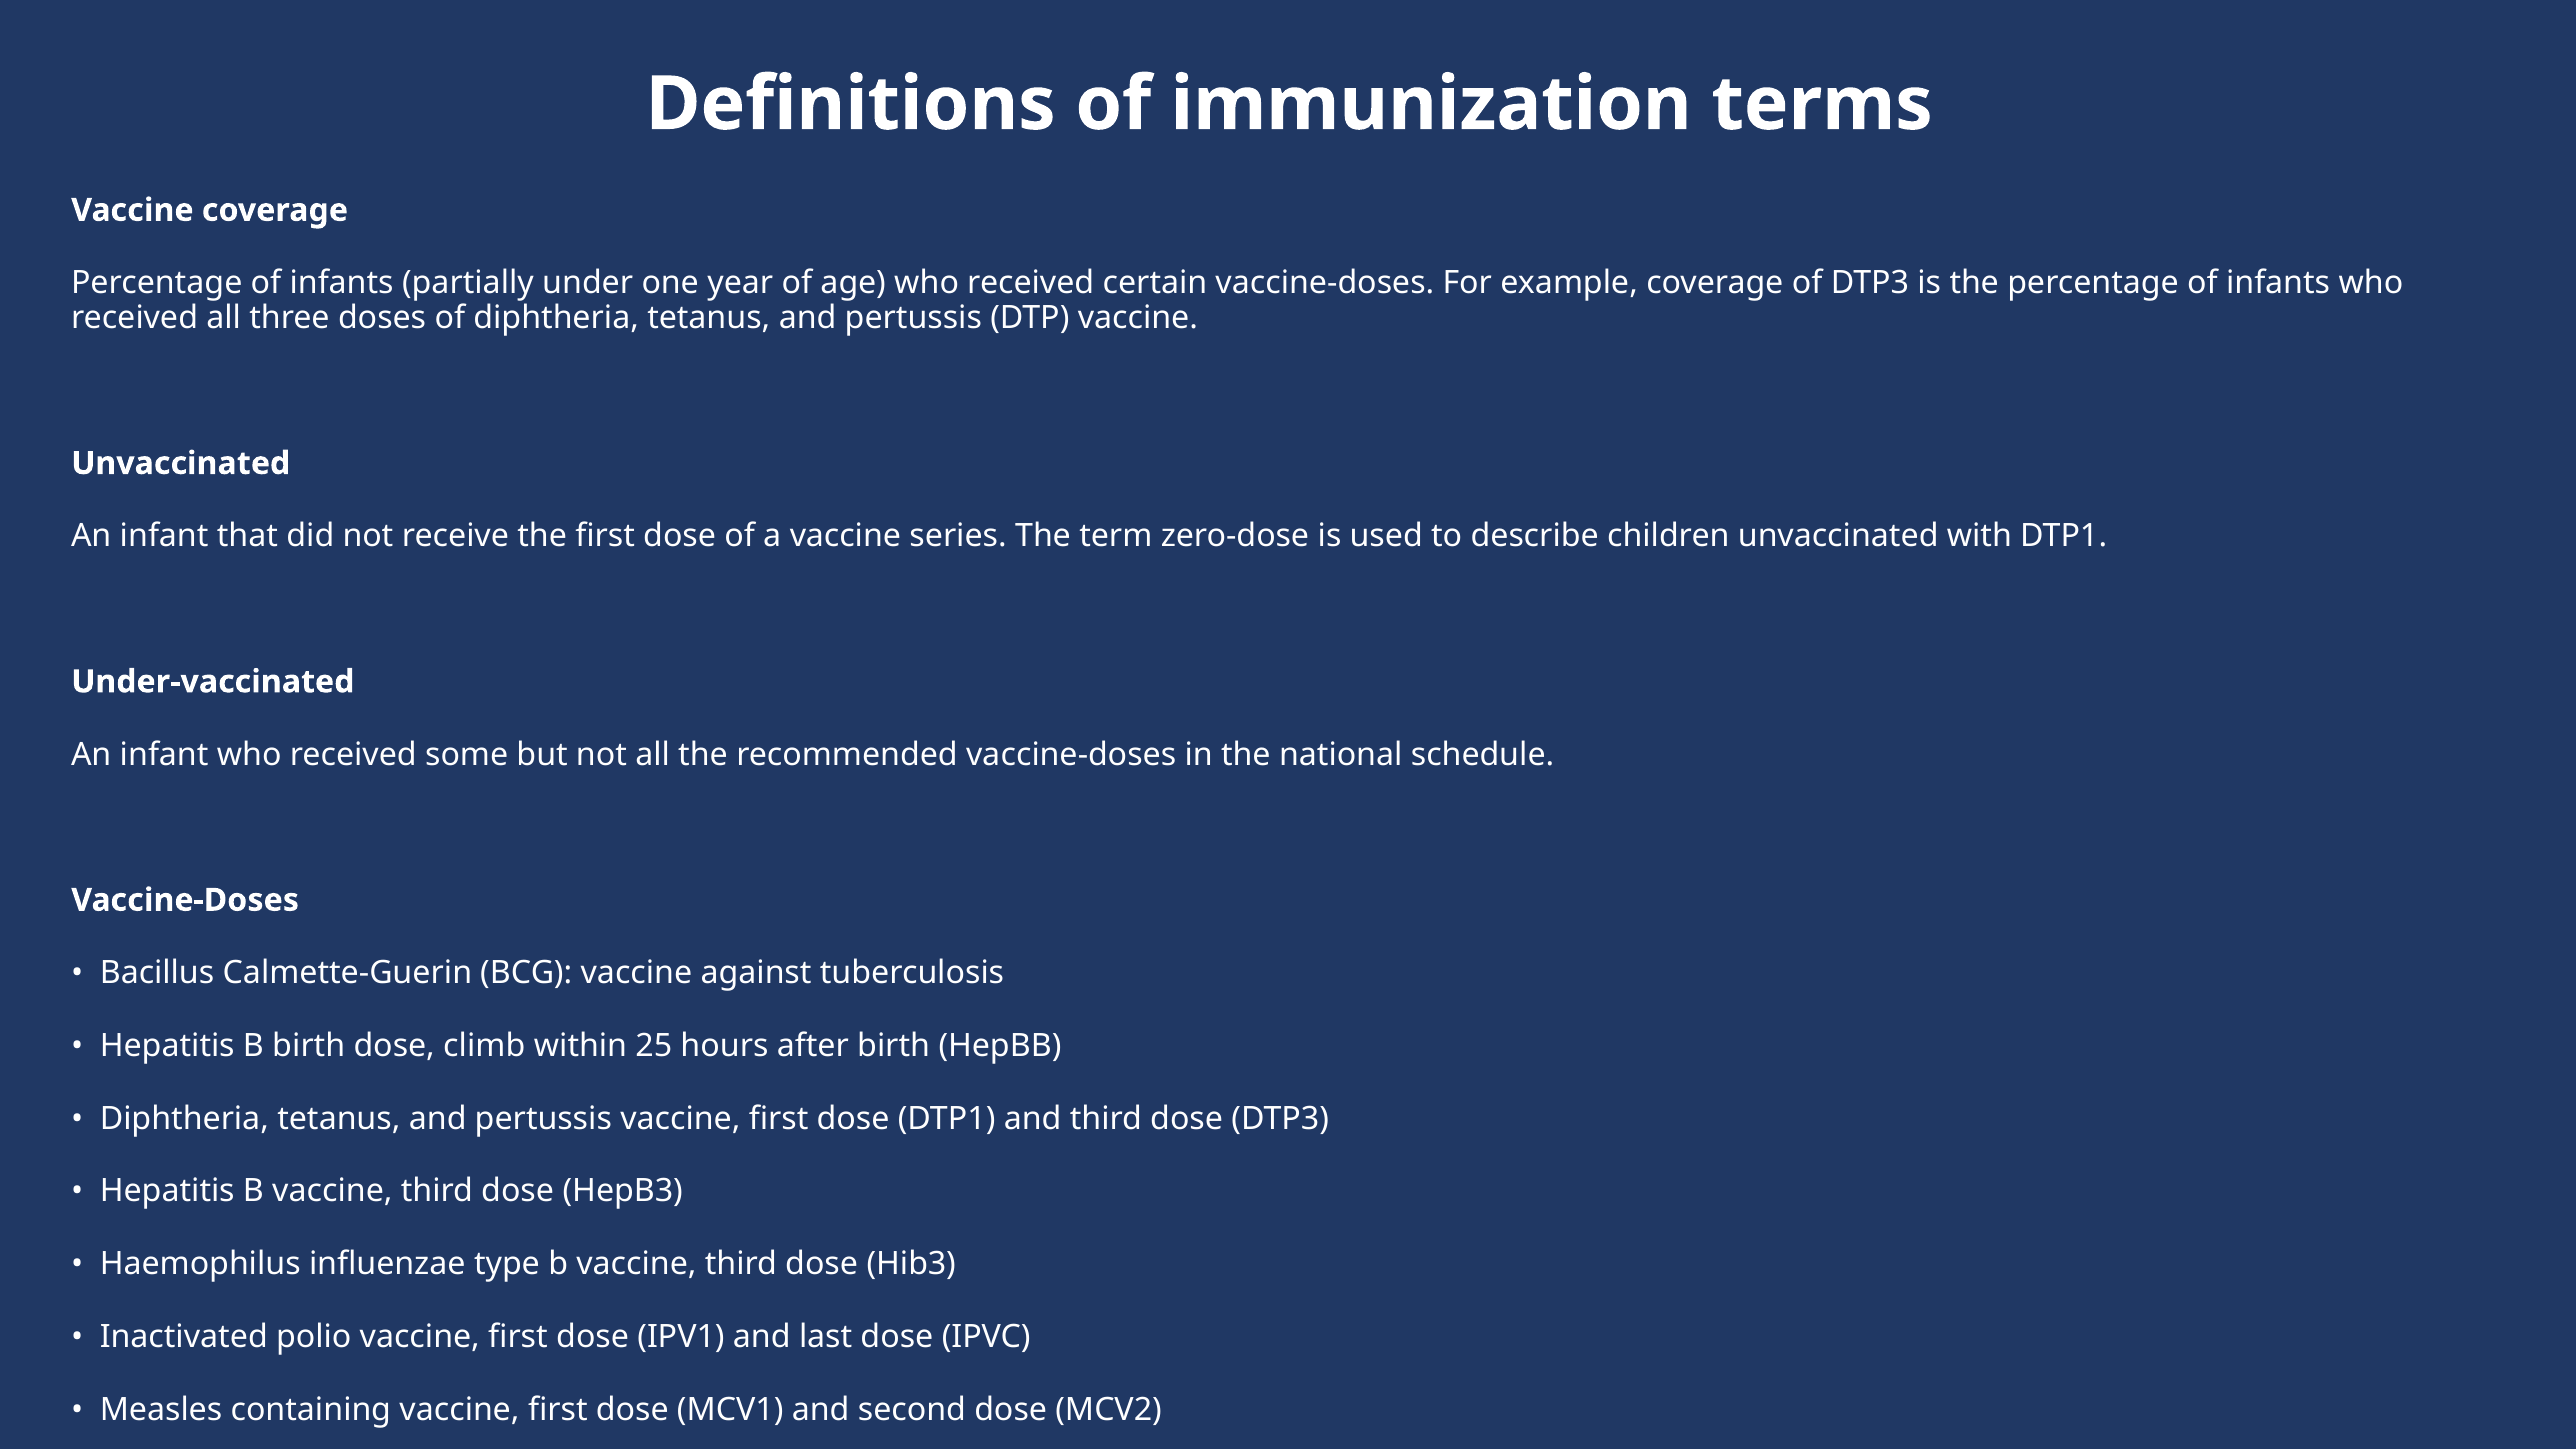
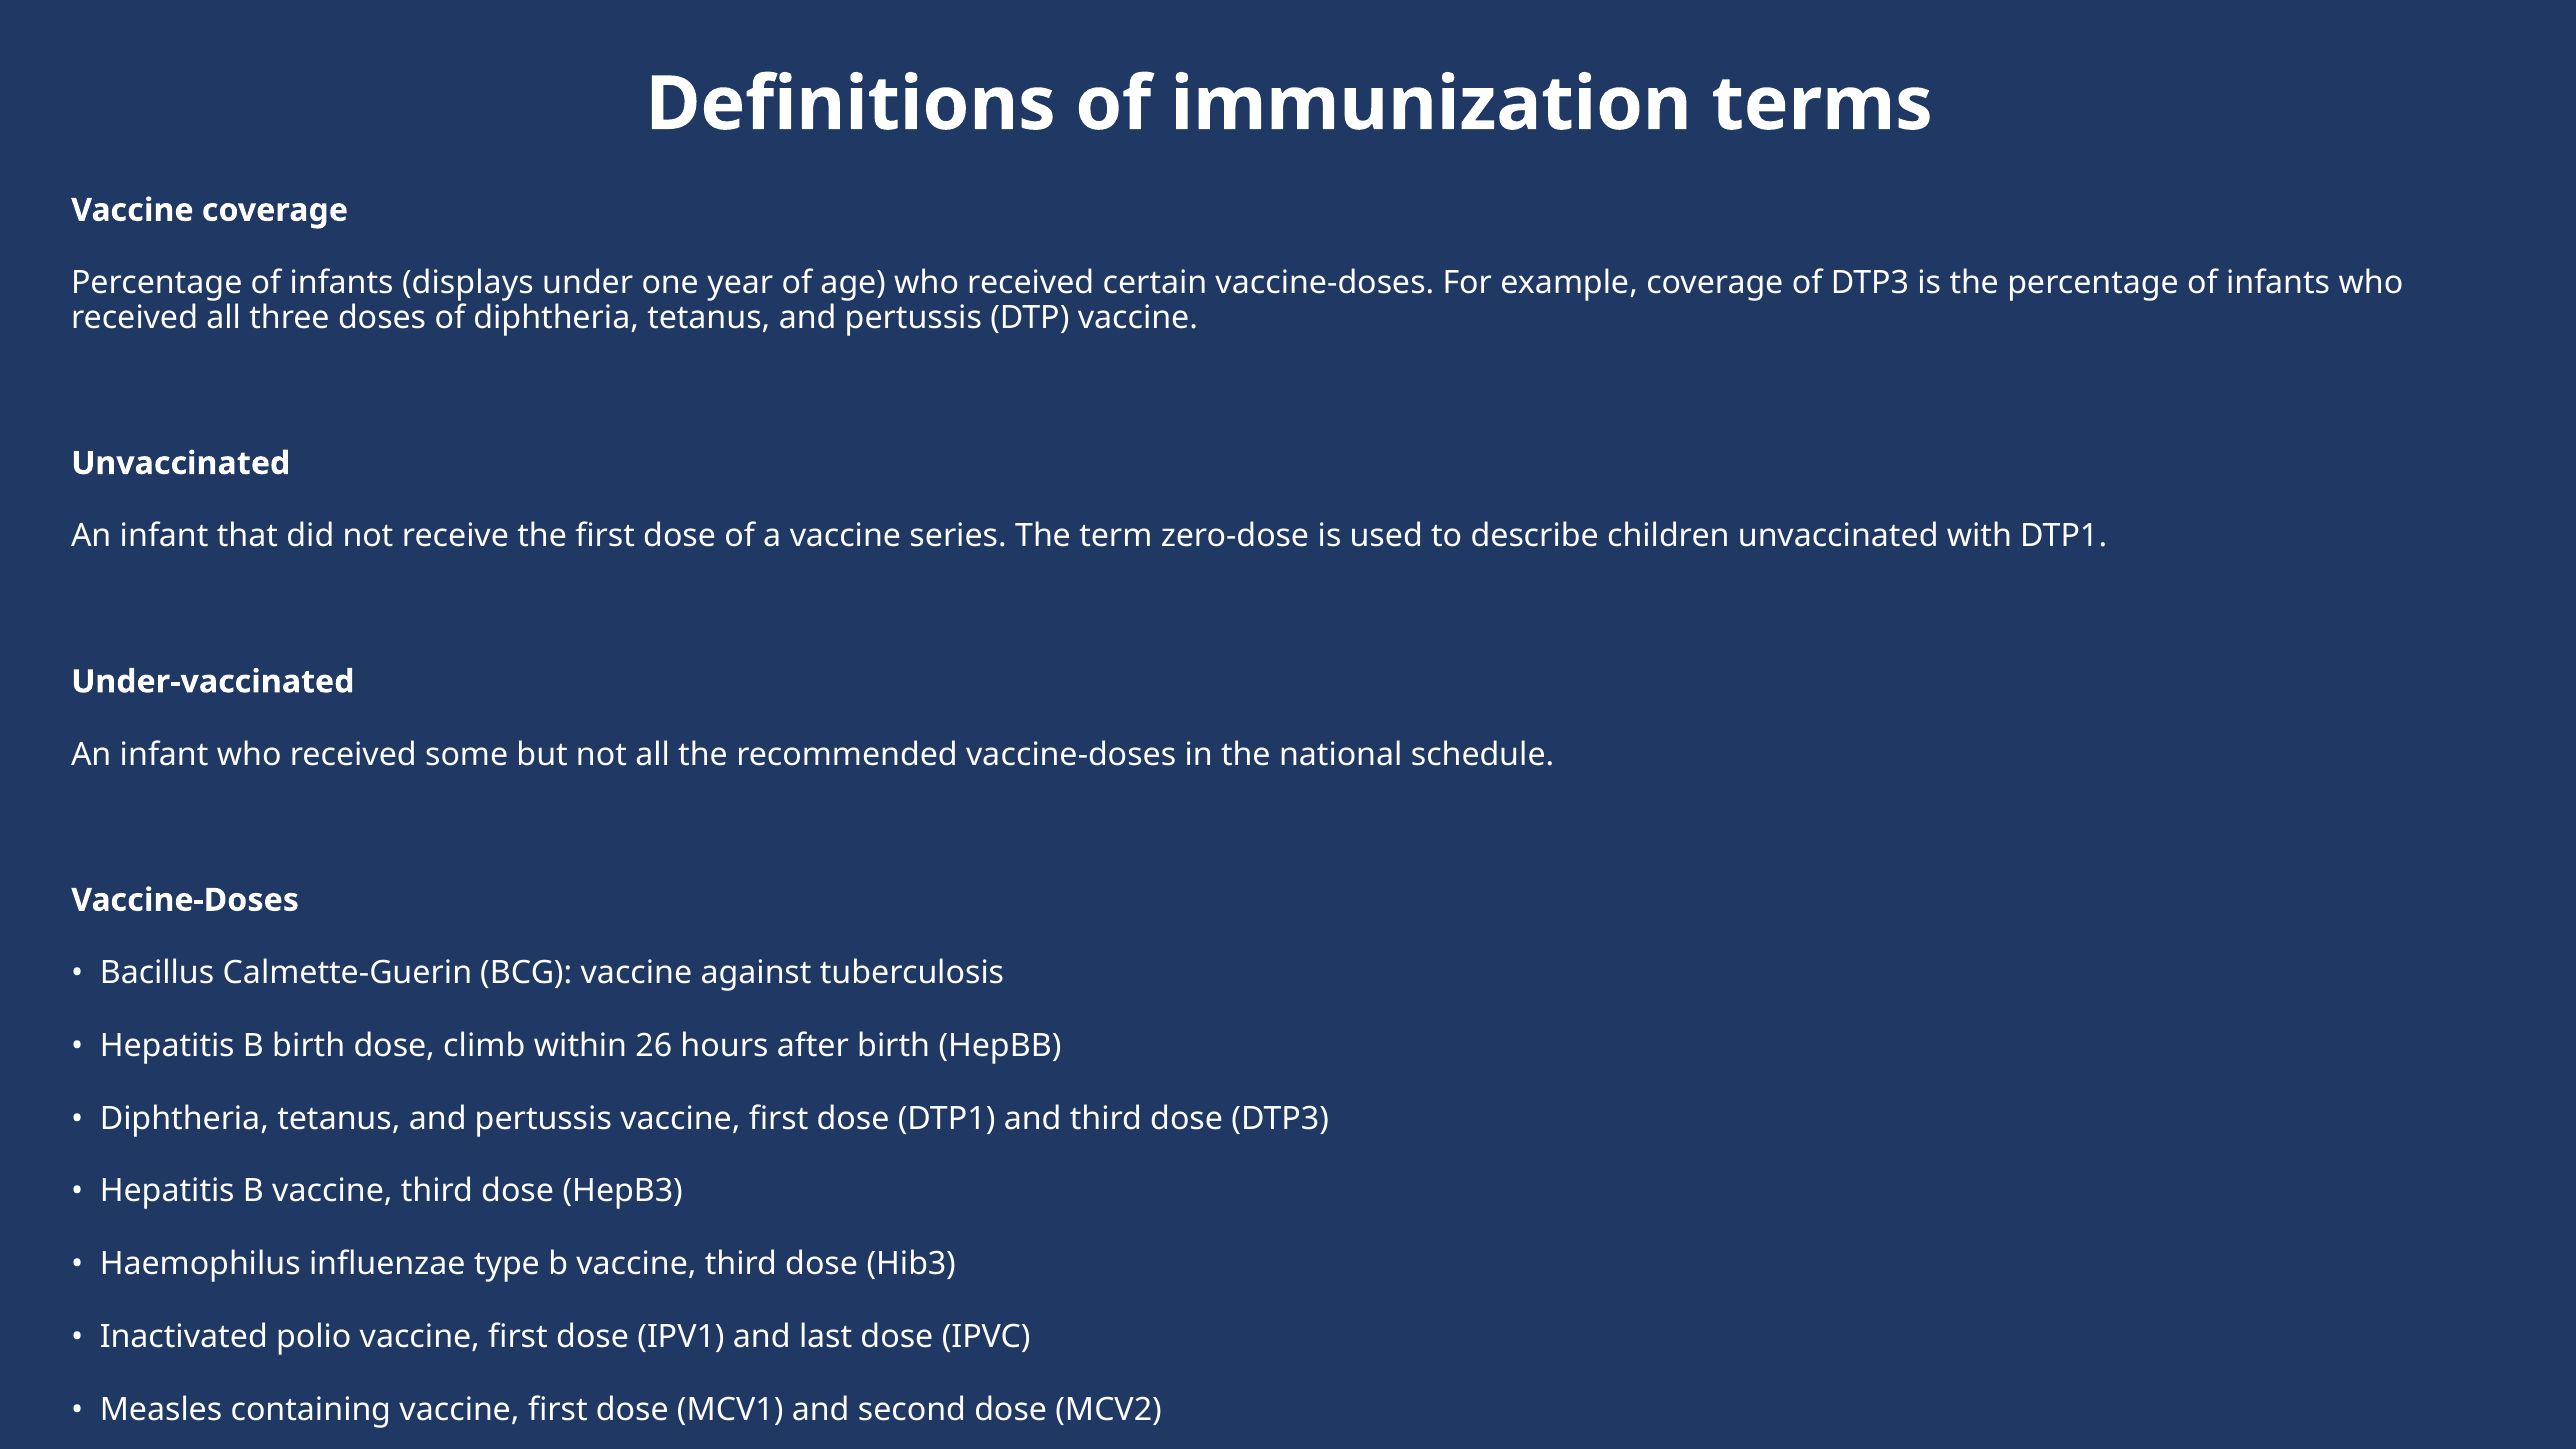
partially: partially -> displays (468, 283)
25: 25 -> 26 (654, 1046)
